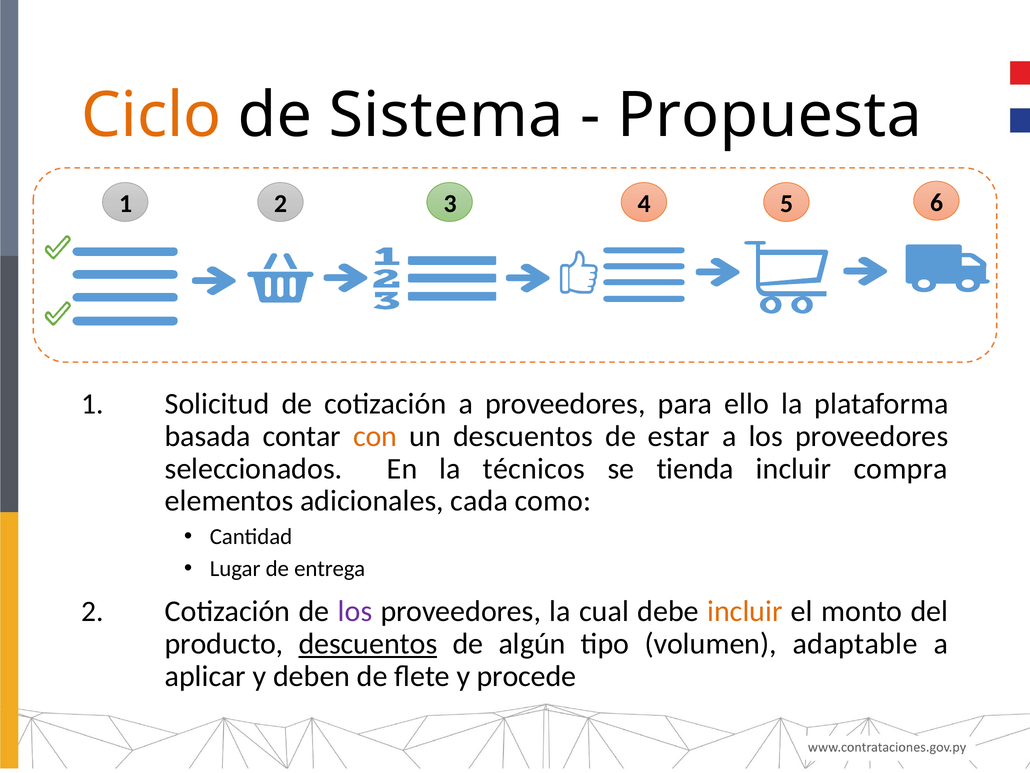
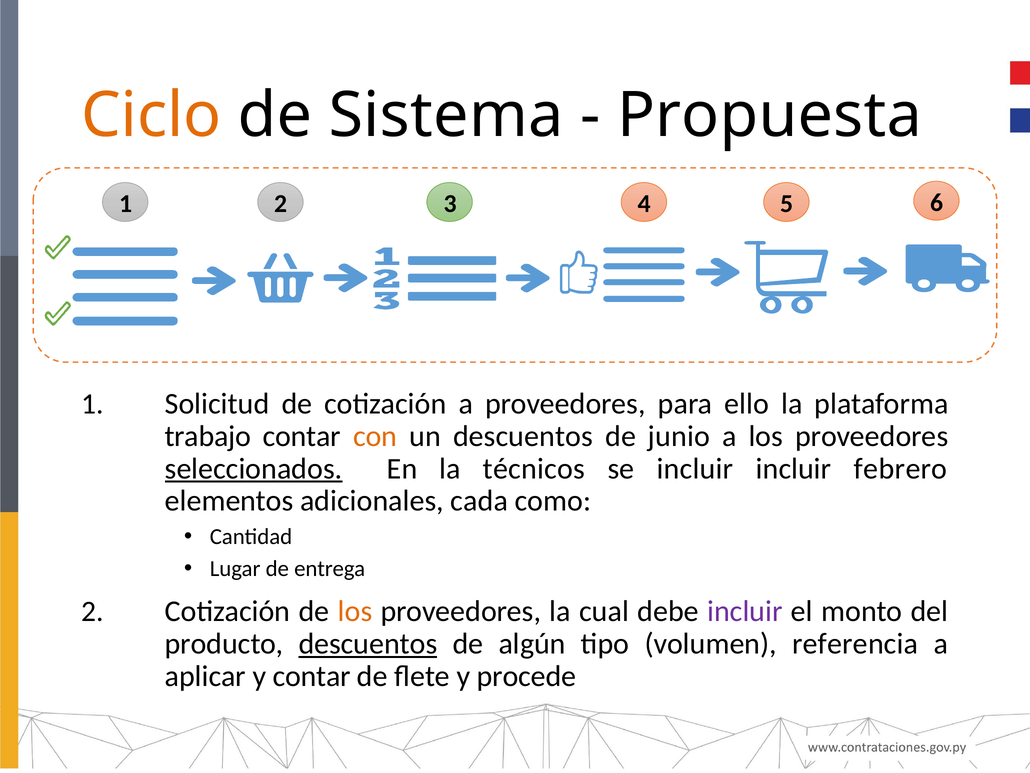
basada: basada -> trabajo (208, 436)
estar: estar -> junio (679, 436)
seleccionados underline: none -> present (254, 468)
se tienda: tienda -> incluir (695, 468)
compra: compra -> febrero (901, 468)
los colour: purple -> orange (355, 611)
incluir colour: orange -> purple (745, 611)
adaptable: adaptable -> referencia (855, 644)
y deben: deben -> contar (312, 676)
